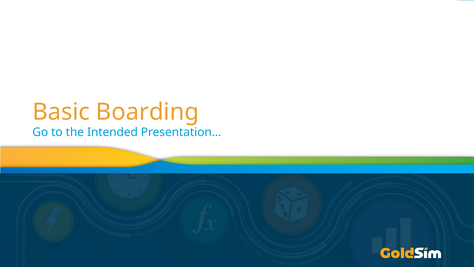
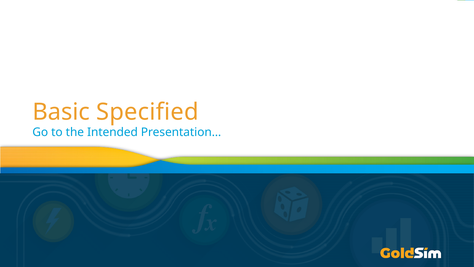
Boarding: Boarding -> Specified (147, 112)
